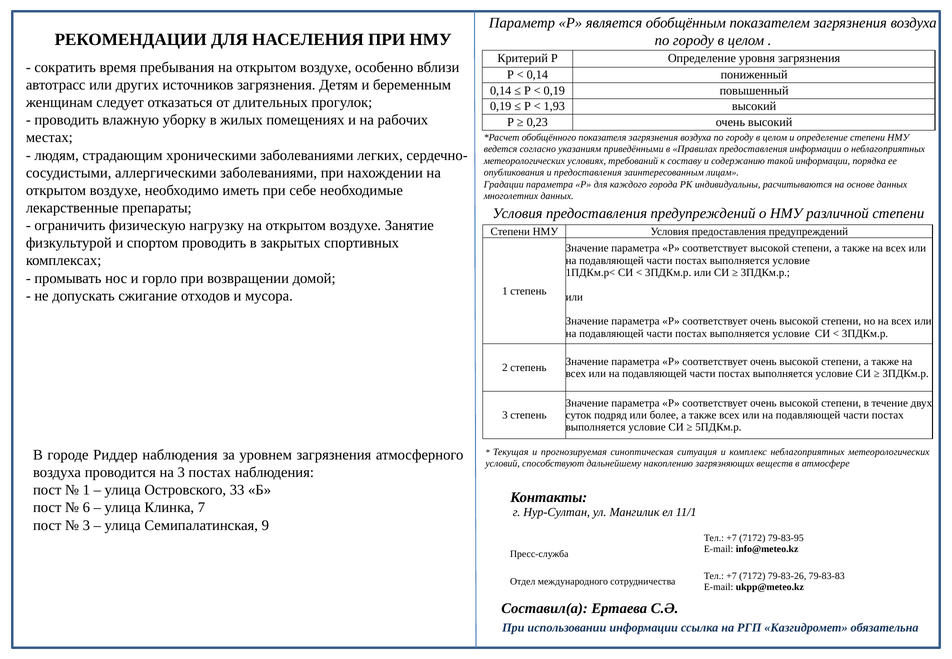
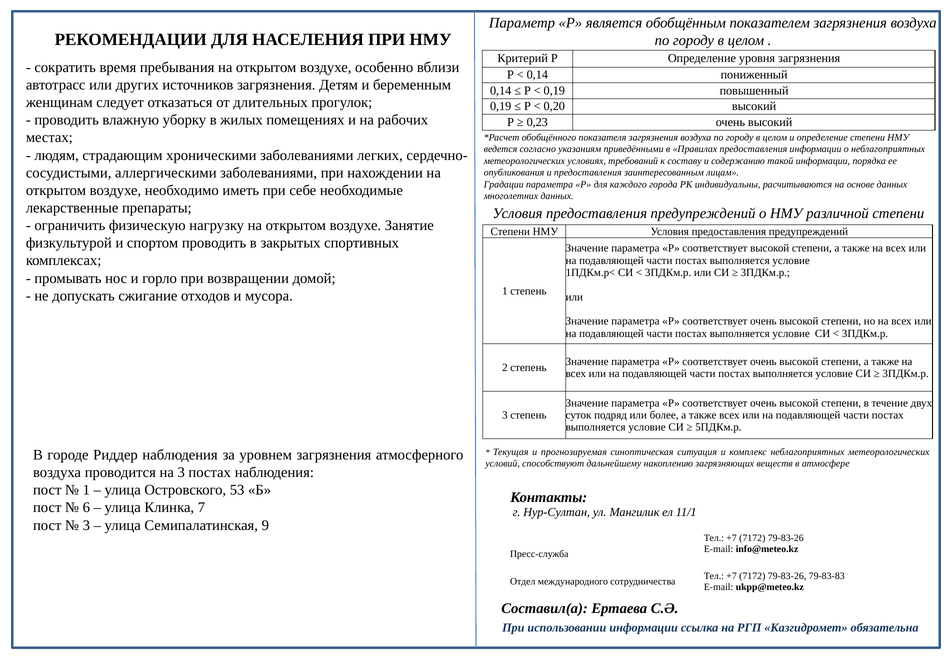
1,93: 1,93 -> 0,20 (554, 106)
33: 33 -> 53 (237, 490)
79-83-95: 79-83-95 -> 79-83-26 (786, 538)
